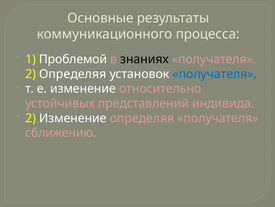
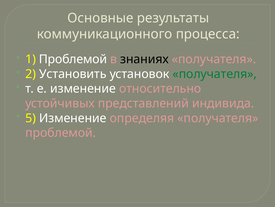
2 Определяя: Определяя -> Установить (73, 74)
получателя colour: blue -> green (215, 74)
2: 2 -> 5 (31, 118)
сближению: сближению -> проблемой (61, 132)
